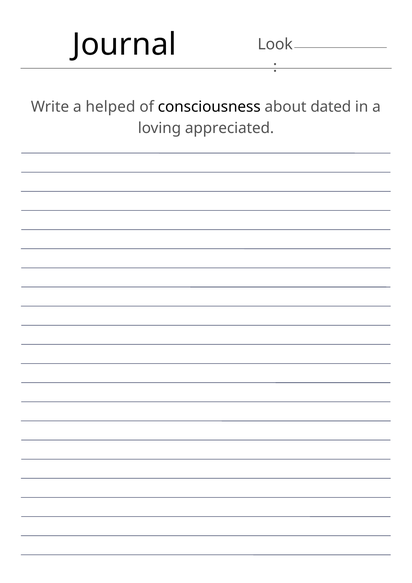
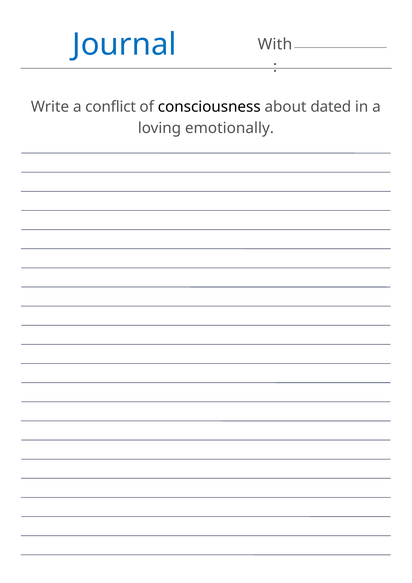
Journal colour: black -> blue (124, 45)
Look: Look -> With (275, 44)
helped: helped -> conflict (111, 107)
appreciated: appreciated -> emotionally (229, 128)
